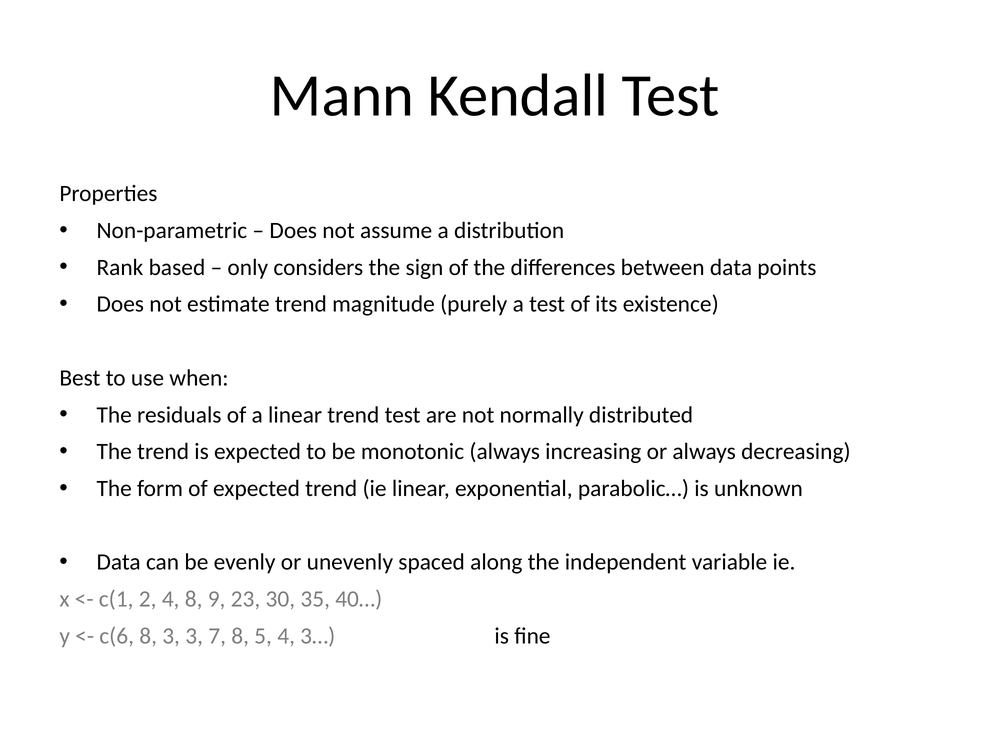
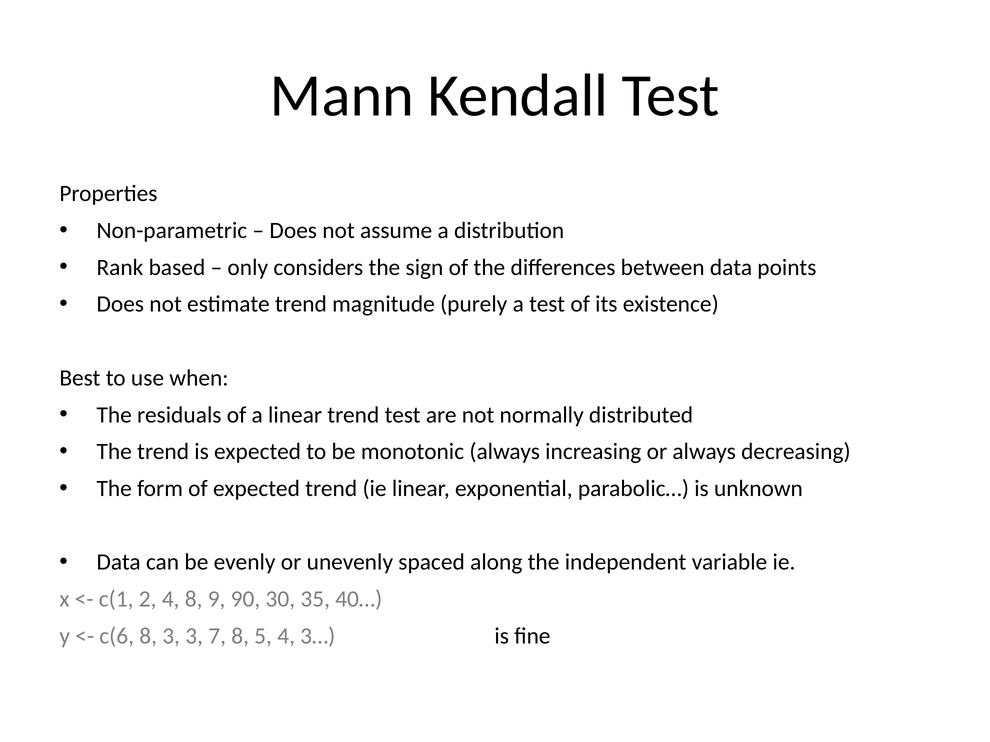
23: 23 -> 90 (246, 599)
